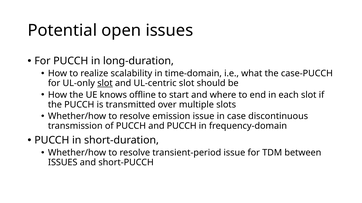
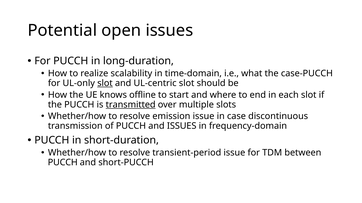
transmitted underline: none -> present (131, 105)
and PUCCH: PUCCH -> ISSUES (182, 126)
ISSUES: ISSUES -> PUCCH (63, 163)
